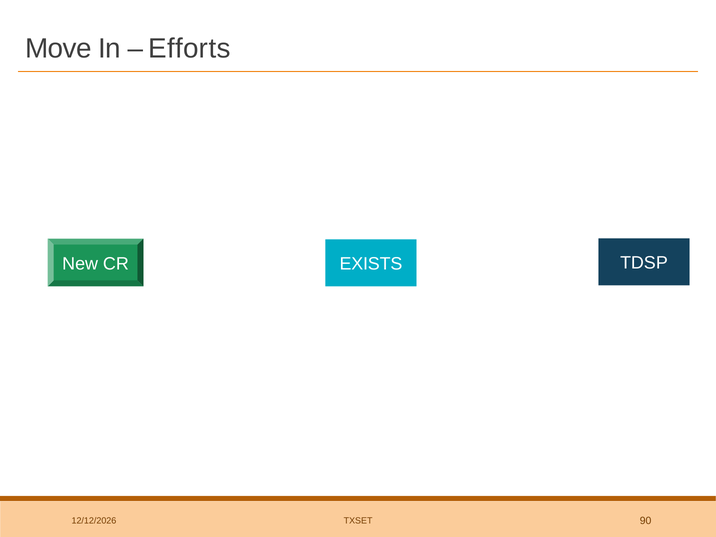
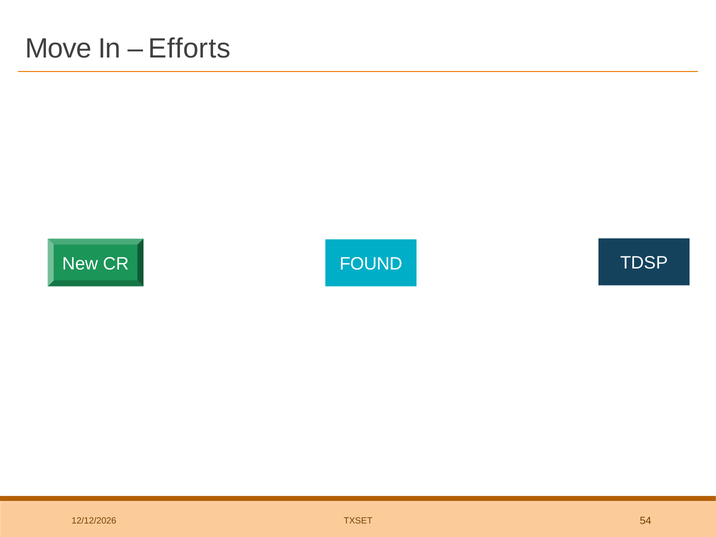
EXISTS: EXISTS -> FOUND (371, 264)
90: 90 -> 54 (646, 521)
